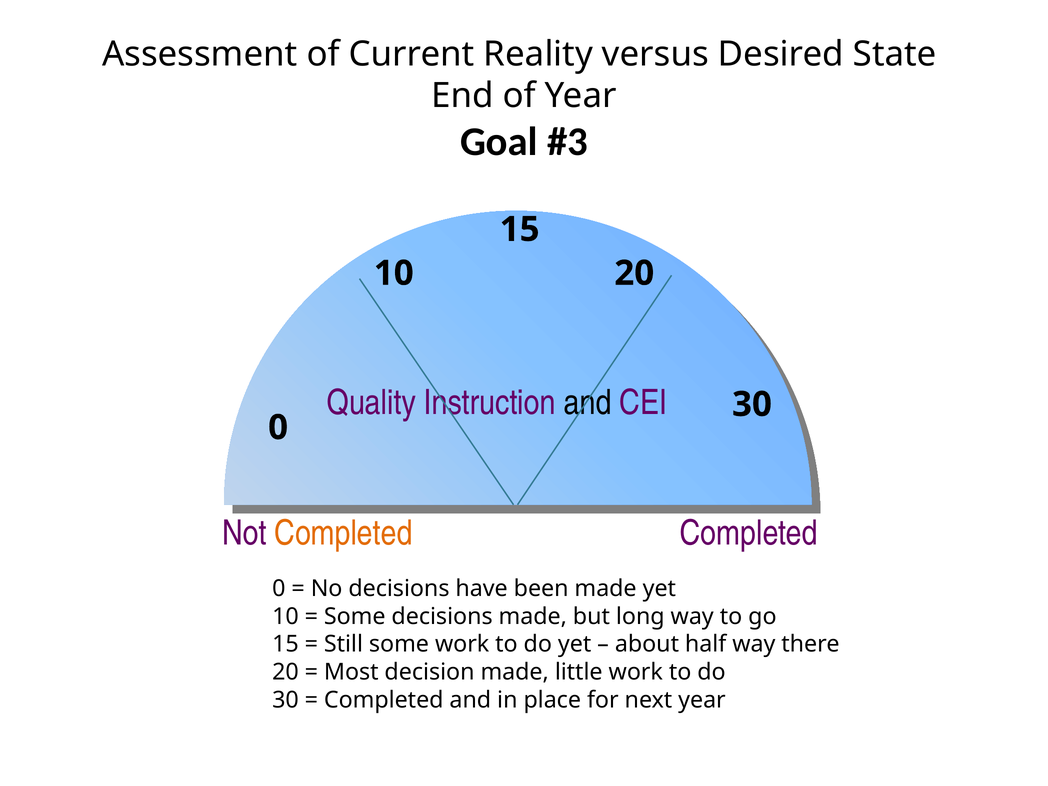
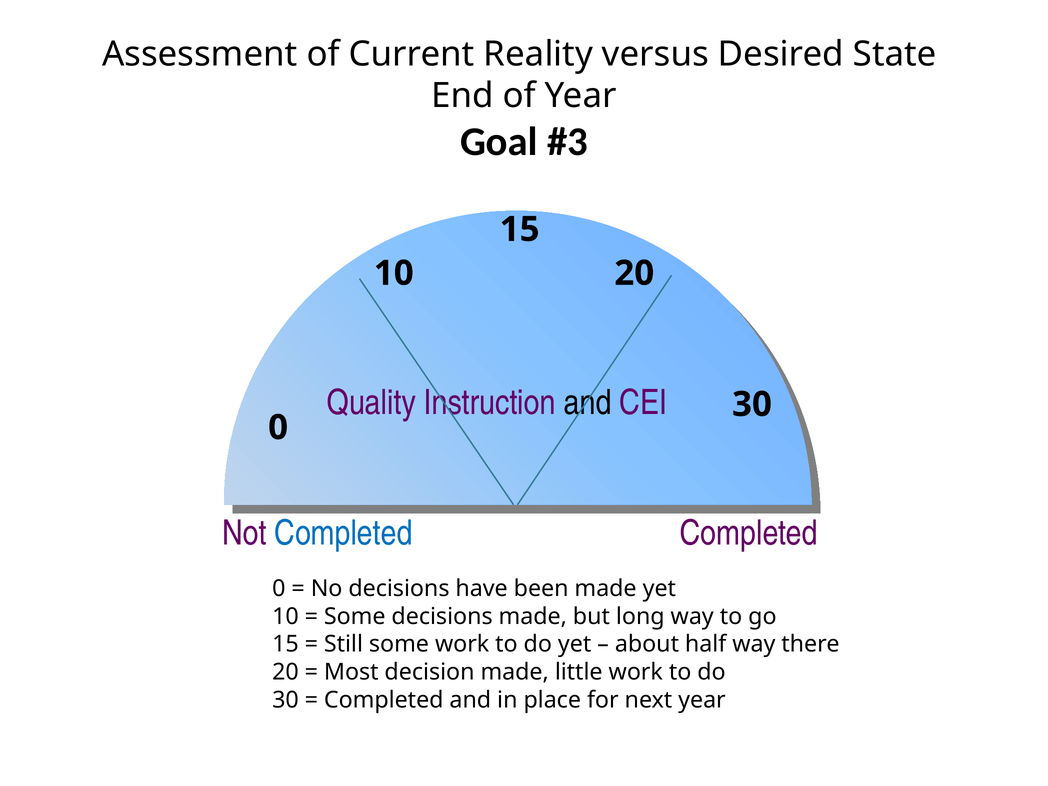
Completed colour: orange -> blue (343, 533)
